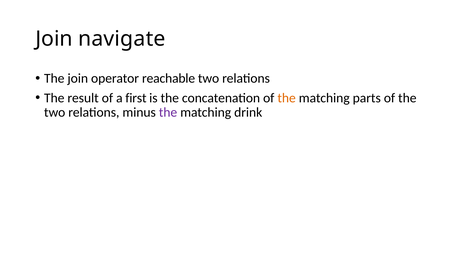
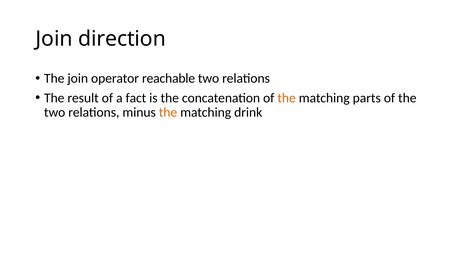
navigate: navigate -> direction (122, 39)
first: first -> fact (136, 98)
the colour: purple -> orange (168, 113)
